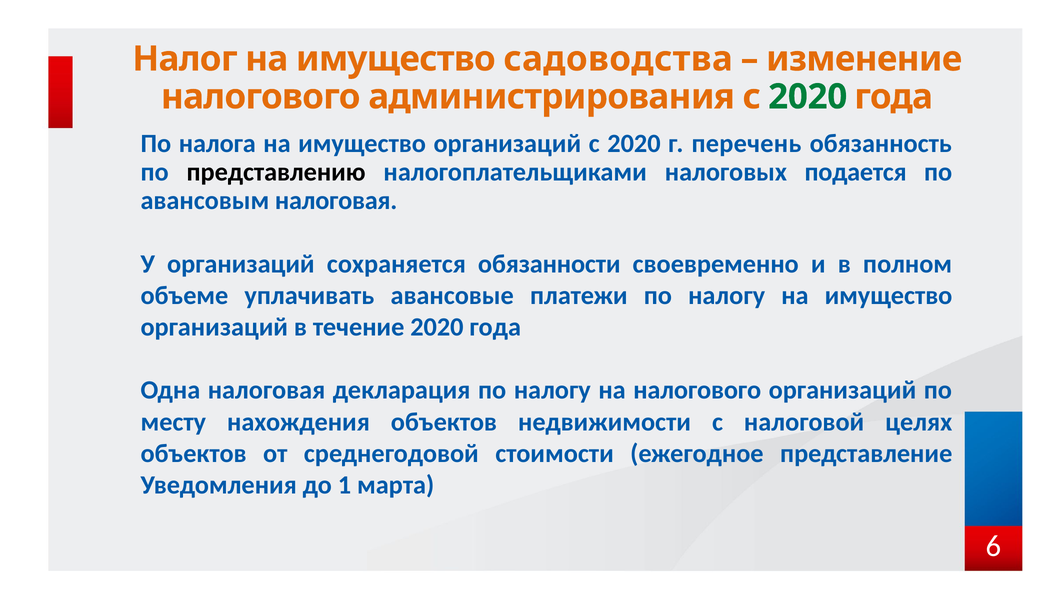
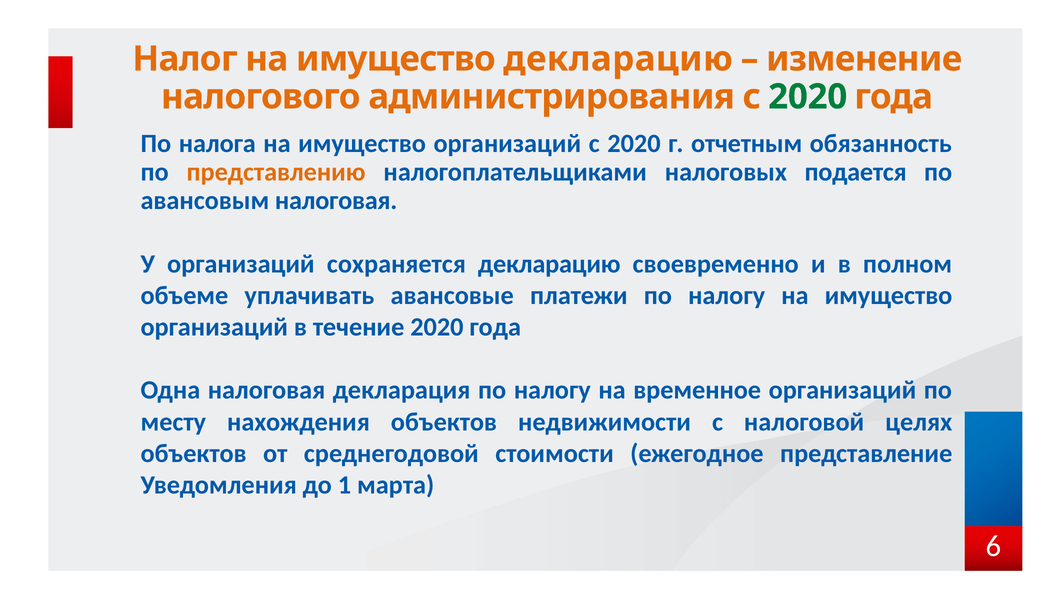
имущество садоводства: садоводства -> декларацию (618, 59)
перечень: перечень -> отчетным (747, 144)
представлению colour: black -> orange (276, 172)
сохраняется обязанности: обязанности -> декларацию (549, 264)
на налогового: налогового -> временное (697, 390)
